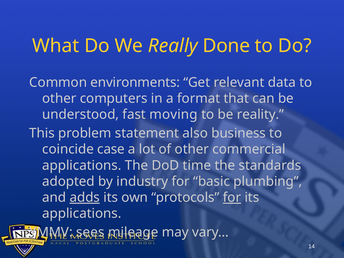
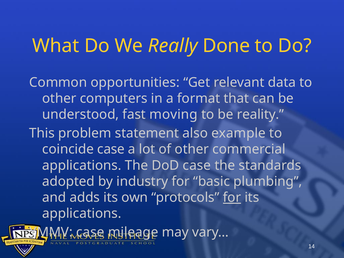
environments: environments -> opportunities (135, 82)
business: business -> example (239, 133)
DoD time: time -> case (197, 165)
adds underline: present -> none (85, 197)
YMMV sees: sees -> case (90, 232)
